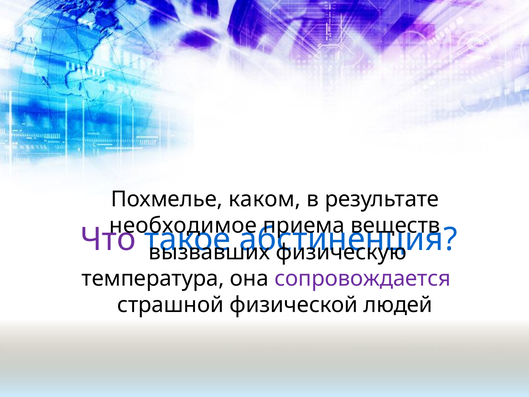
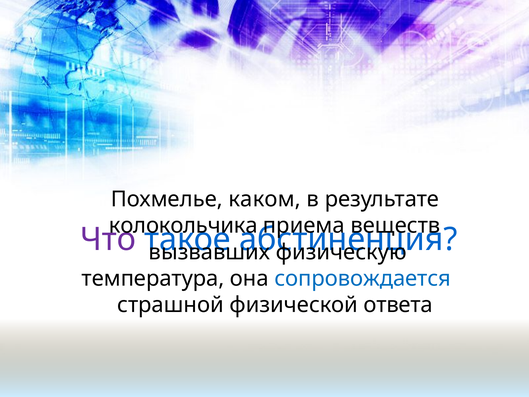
необходимое: необходимое -> колокольчика (183, 226)
сопровождается colour: purple -> blue (363, 278)
людей: людей -> ответа (398, 305)
